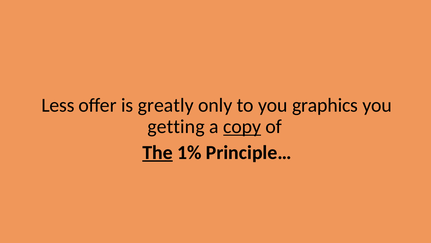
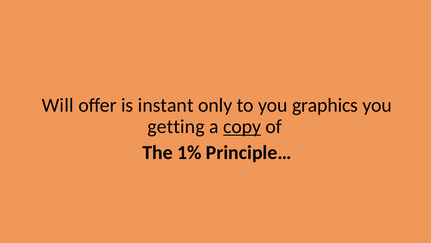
Less: Less -> Will (58, 105)
greatly: greatly -> instant (166, 105)
The underline: present -> none (158, 152)
